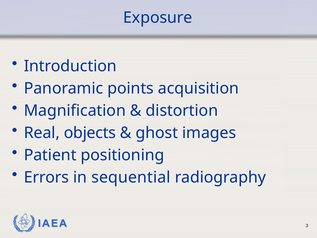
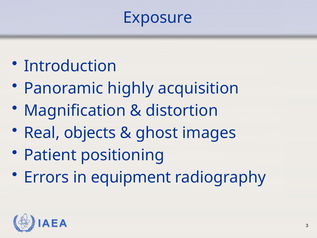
points: points -> highly (130, 88)
sequential: sequential -> equipment (131, 177)
